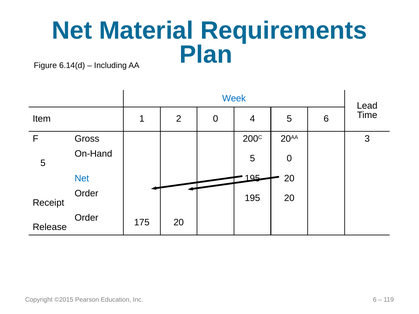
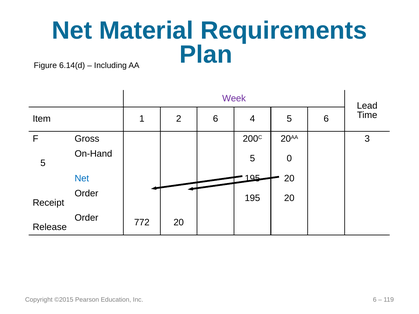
Week colour: blue -> purple (234, 98)
2 0: 0 -> 6 (216, 119)
175: 175 -> 772 (142, 223)
